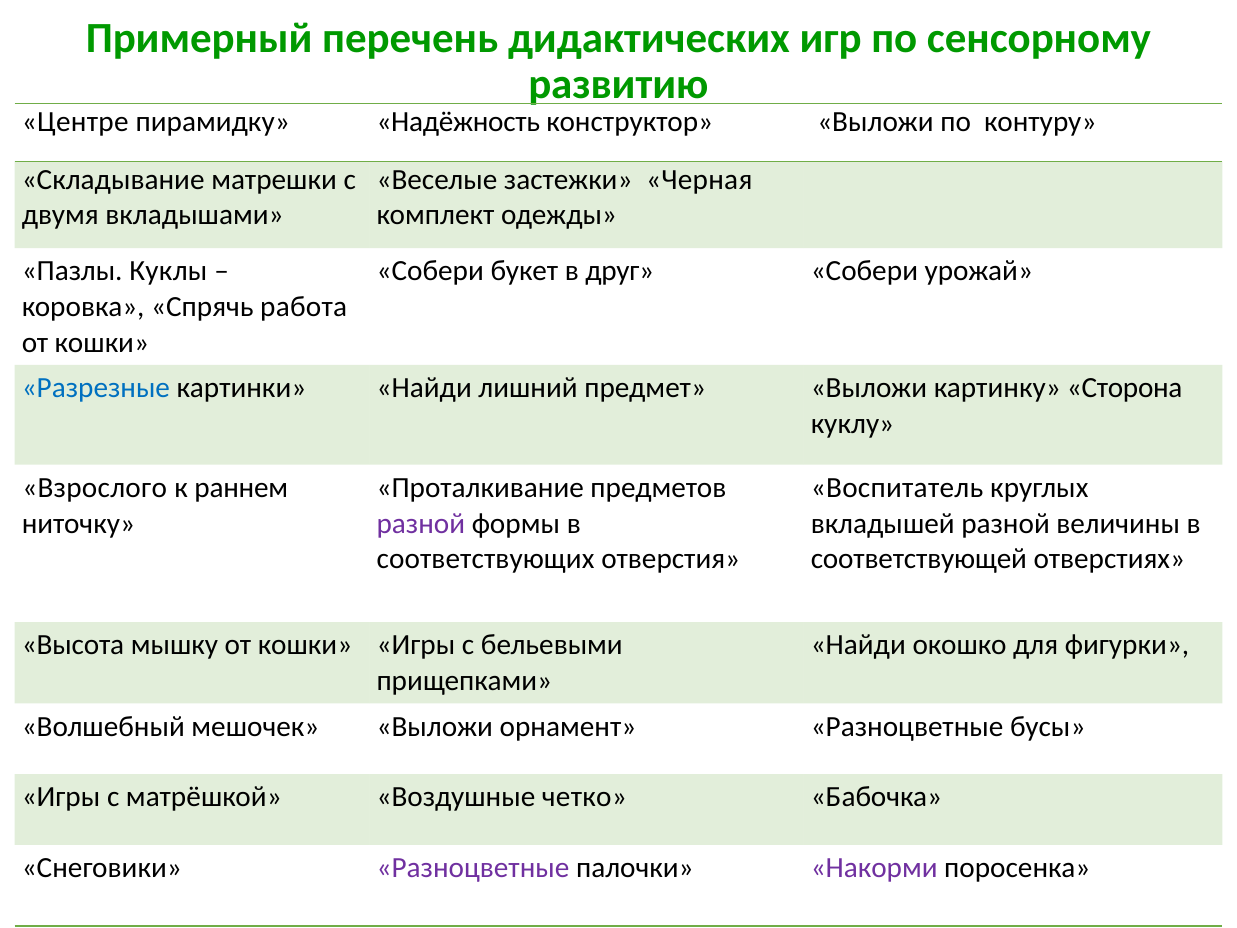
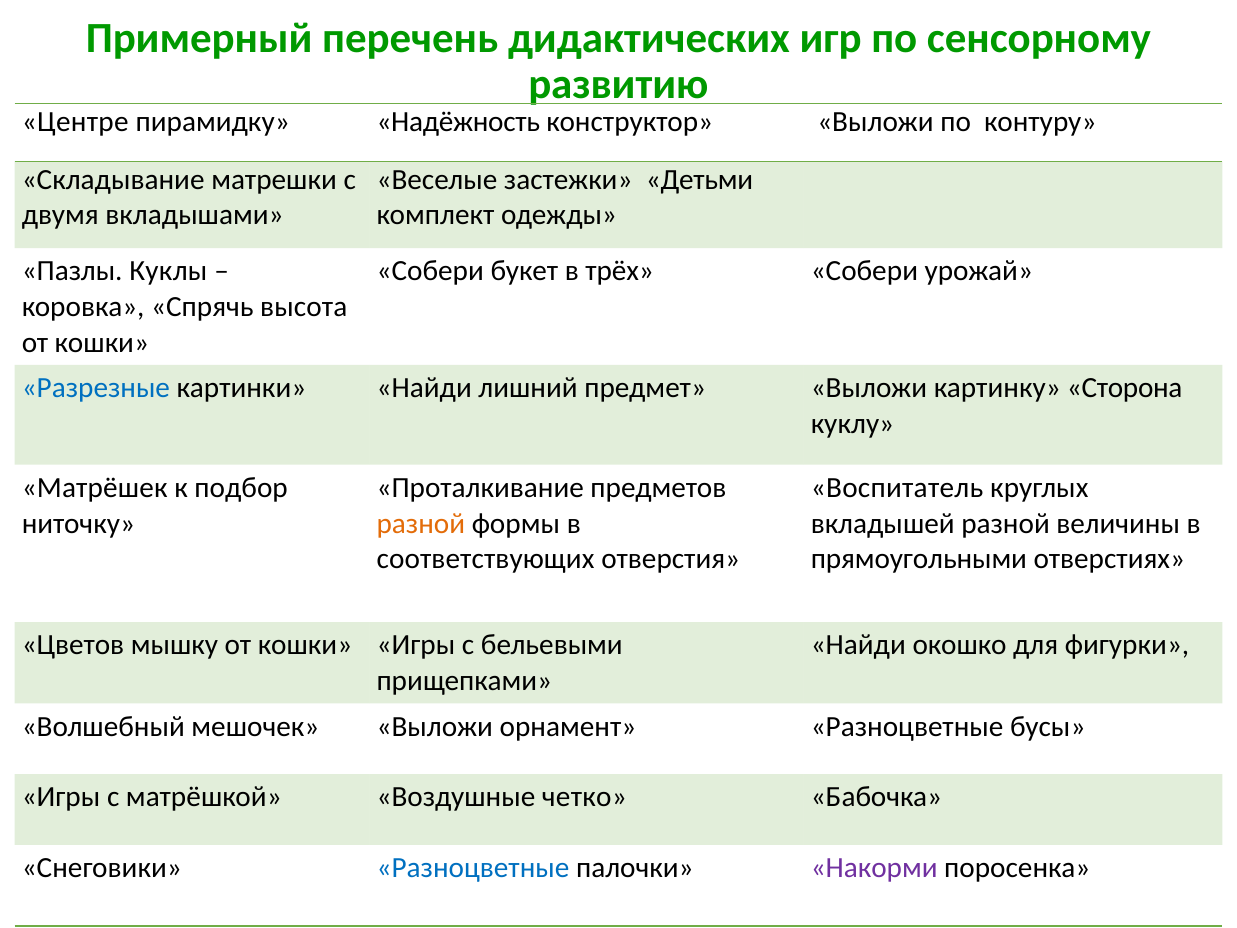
Черная: Черная -> Детьми (699, 180)
друг: друг -> трёх (620, 271)
работа: работа -> высота (304, 307)
Взрослого: Взрослого -> Матрёшек (95, 488)
раннем: раннем -> подбор (241, 488)
разной colour: purple -> orange (421, 523)
соответствующей: соответствующей -> прямоугольными (919, 559)
Высота: Высота -> Цветов (73, 645)
Разноцветные colour: purple -> blue (473, 868)
